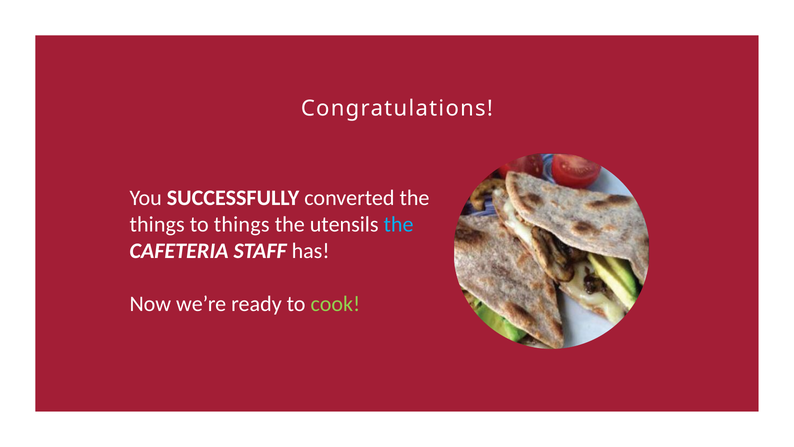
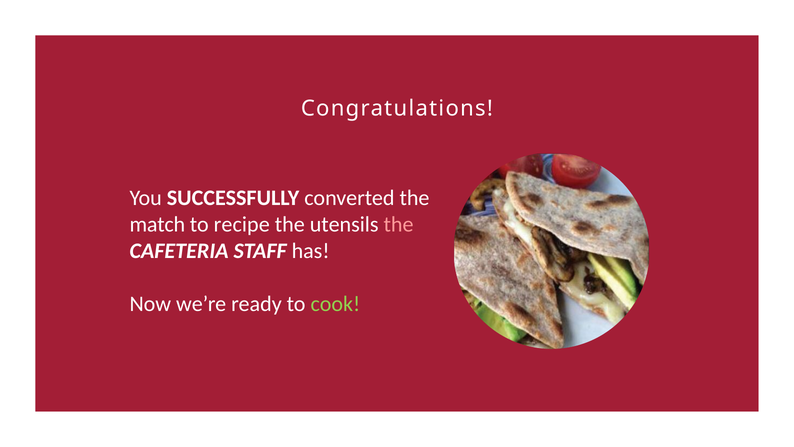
things: things -> match (157, 224)
to things: things -> recipe (242, 224)
the colour: light blue -> pink (399, 224)
